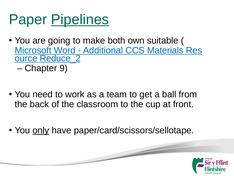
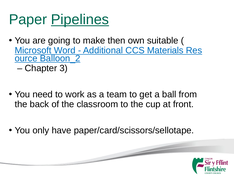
both: both -> then (117, 41)
Reduce_2: Reduce_2 -> Balloon_2 (60, 58)
9: 9 -> 3 (64, 68)
only underline: present -> none (41, 130)
